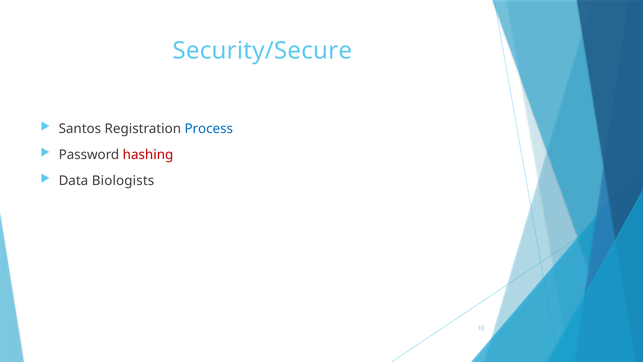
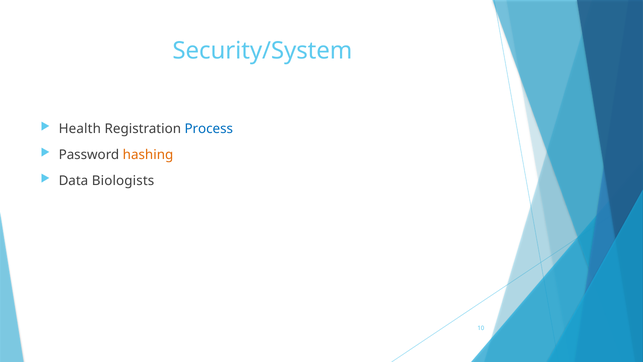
Security/Secure: Security/Secure -> Security/System (262, 51)
Santos: Santos -> Health (80, 129)
hashing colour: red -> orange (148, 155)
